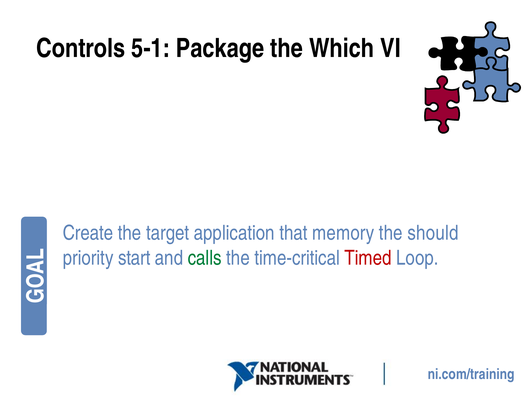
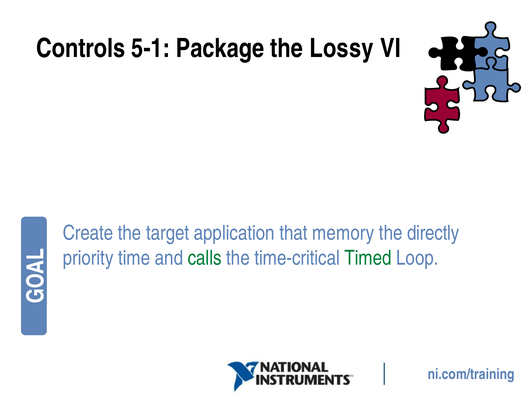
Which: Which -> Lossy (341, 48)
should: should -> directly (433, 233)
start: start -> time (134, 258)
Timed colour: red -> green (368, 258)
